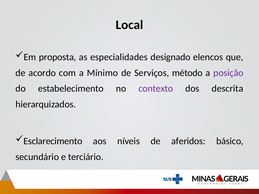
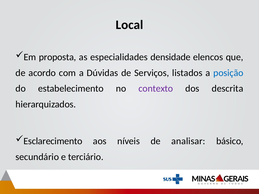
designado: designado -> densidade (170, 57)
Mínimo: Mínimo -> Dúvidas (102, 73)
método: método -> listados (187, 73)
posição colour: purple -> blue (228, 73)
aferidos: aferidos -> analisar (188, 141)
